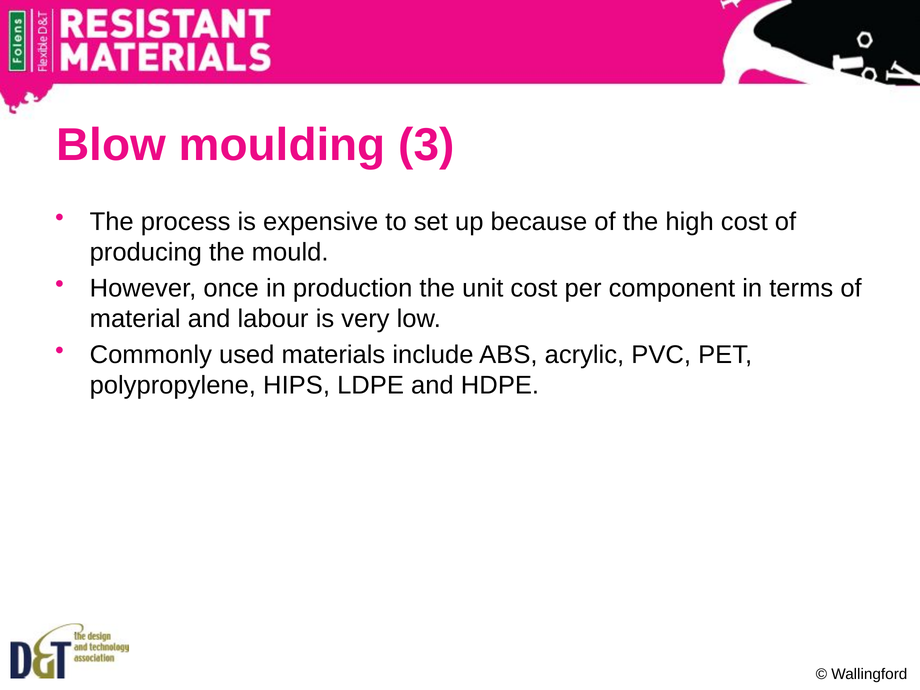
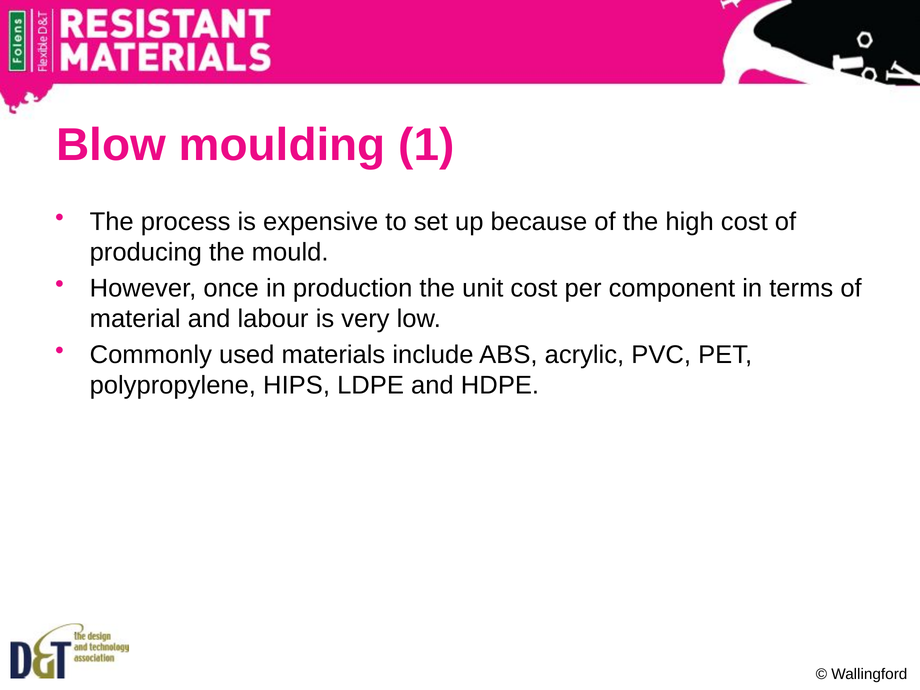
3: 3 -> 1 (426, 145)
